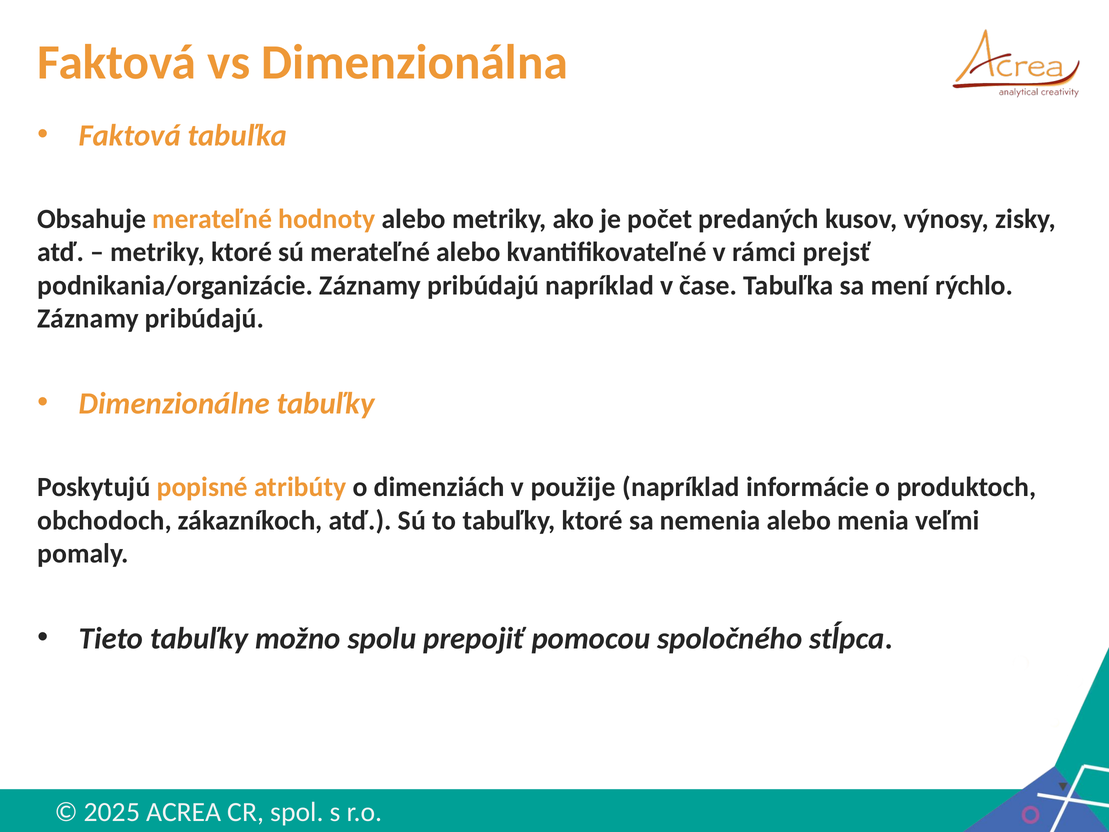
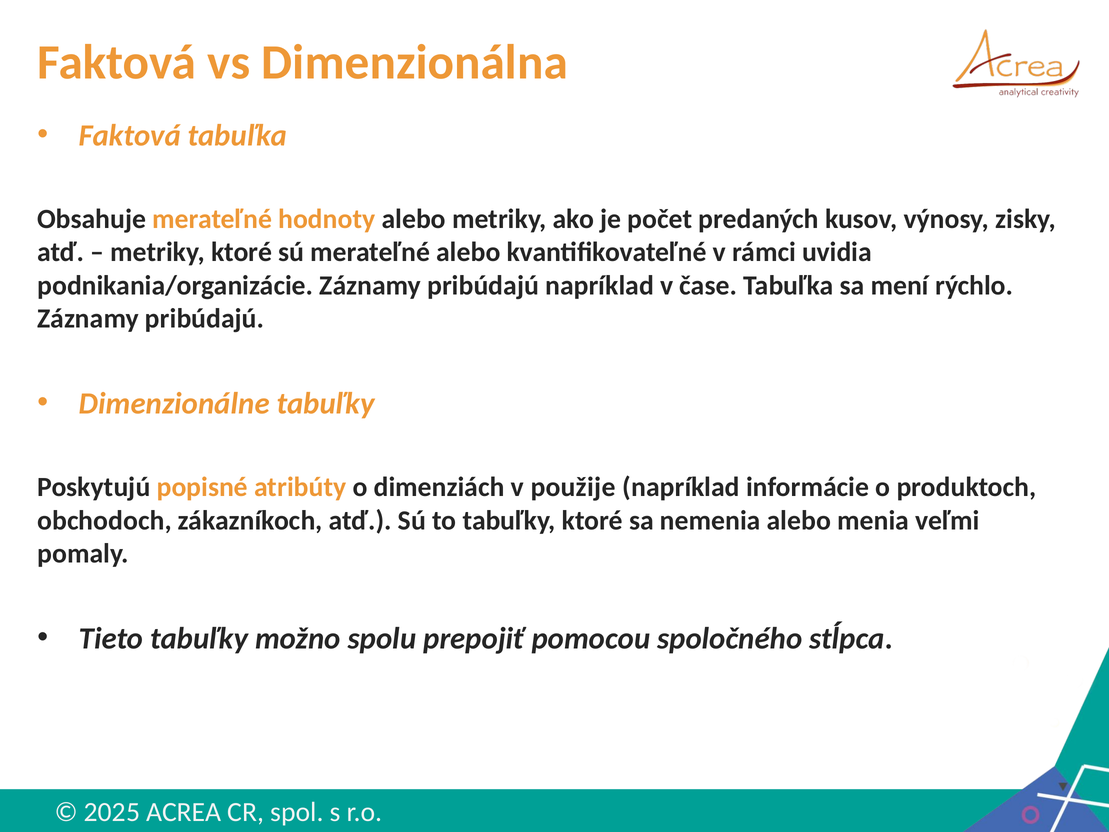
prejsť: prejsť -> uvidia (837, 252)
